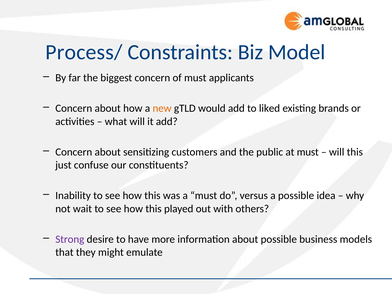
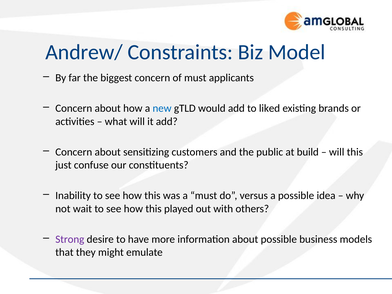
Process/: Process/ -> Andrew/ (84, 52)
new colour: orange -> blue (162, 108)
at must: must -> build (308, 152)
